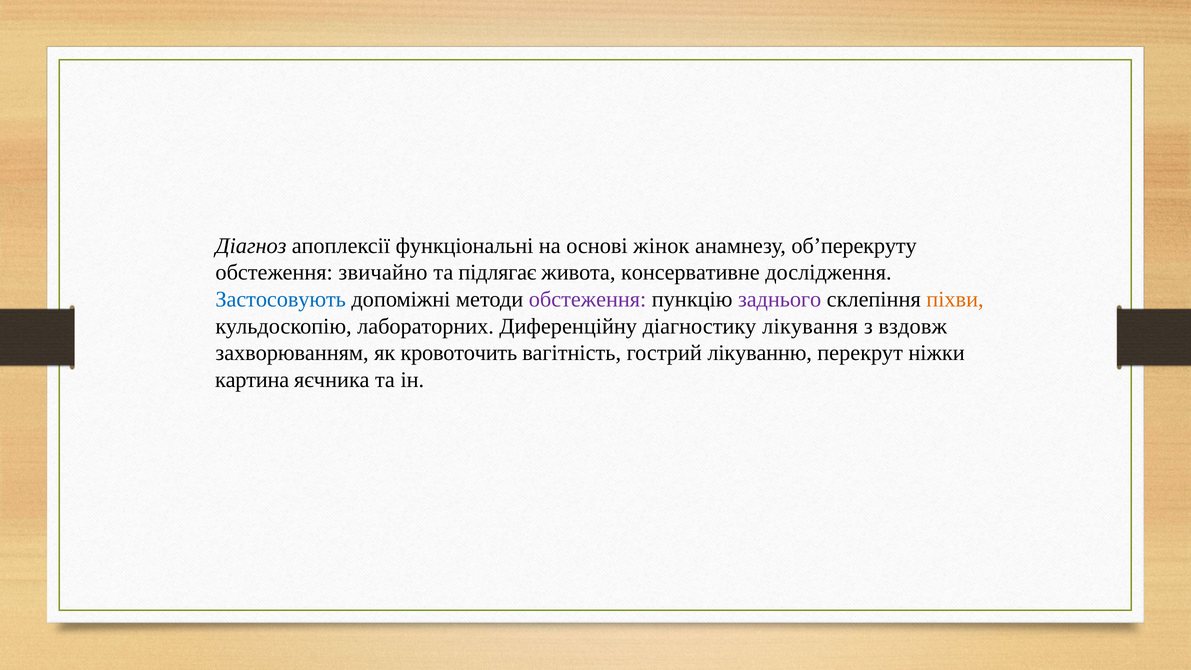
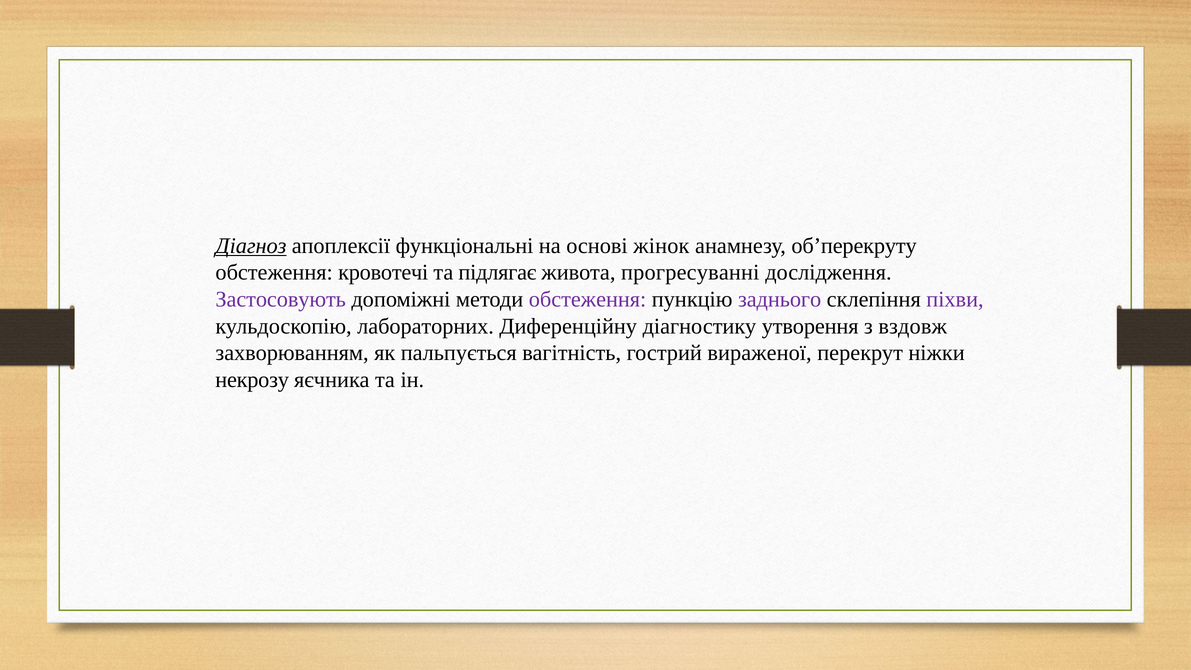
Діагноз underline: none -> present (251, 246)
звичайно: звичайно -> кровотечі (383, 273)
консервативне: консервативне -> прогресуванні (690, 273)
Застосовують colour: blue -> purple (281, 299)
піхви colour: orange -> purple (955, 299)
лікування: лікування -> утворення (810, 326)
кровоточить: кровоточить -> пальпується (459, 353)
лікуванню: лікуванню -> вираженої (760, 353)
картина: картина -> некрозу (252, 380)
